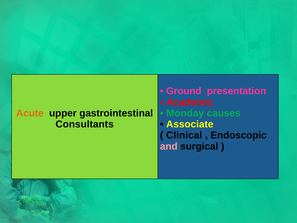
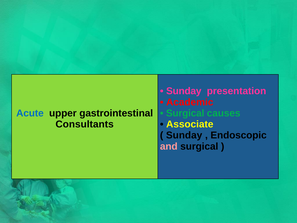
Ground: Ground -> Sunday (184, 91)
Acute colour: orange -> blue (30, 113)
Monday: Monday -> Surgical (185, 113)
Clinical: Clinical -> Sunday (184, 135)
